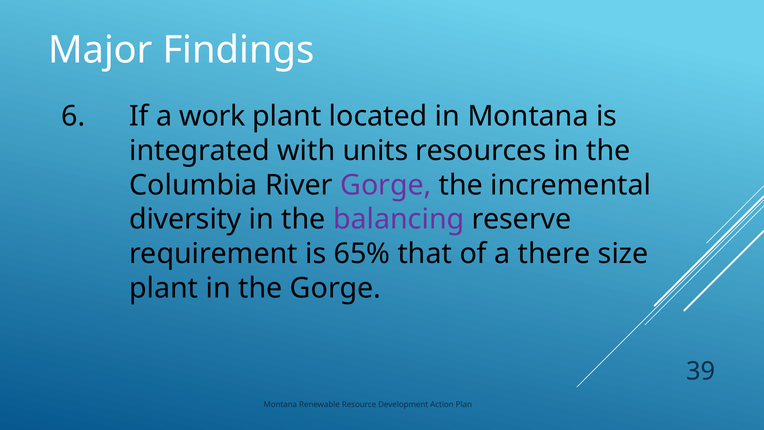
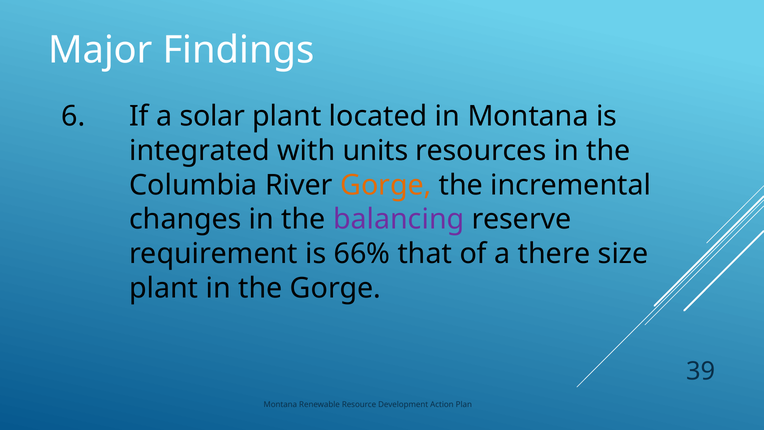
work: work -> solar (212, 116)
Gorge colour: purple -> orange (386, 185)
diversity: diversity -> changes (185, 219)
65%: 65% -> 66% (362, 254)
